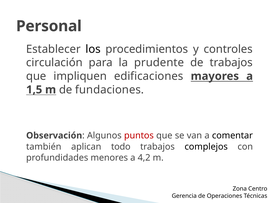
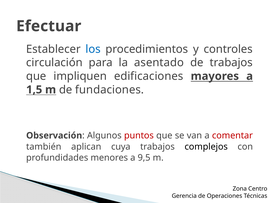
Personal: Personal -> Efectuar (49, 26)
los colour: black -> blue (93, 49)
prudente: prudente -> asentado (159, 62)
comentar colour: black -> red (232, 135)
todo: todo -> cuya (121, 146)
4,2: 4,2 -> 9,5 (144, 157)
